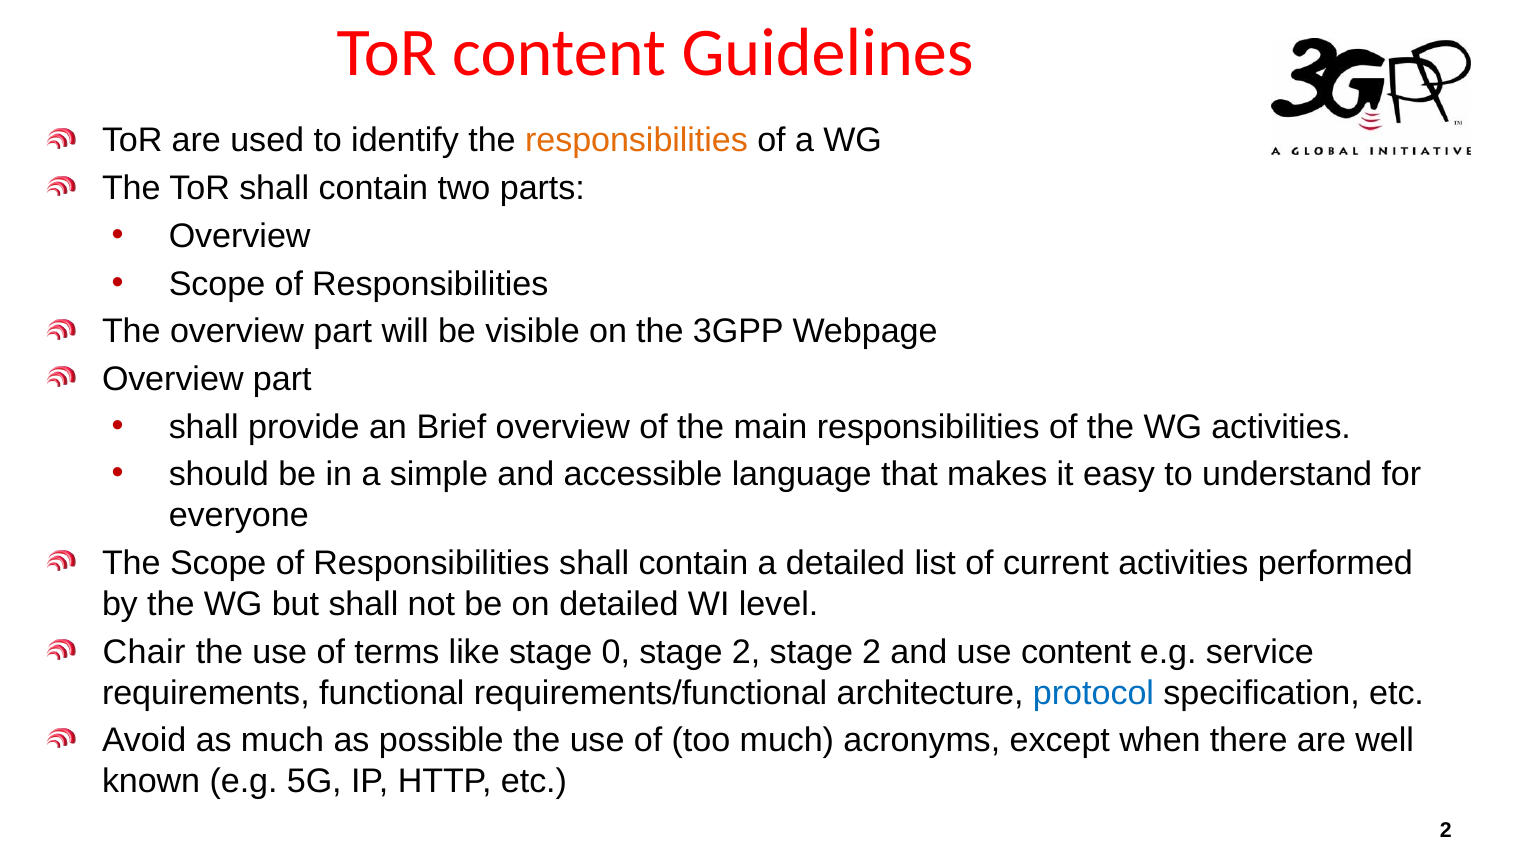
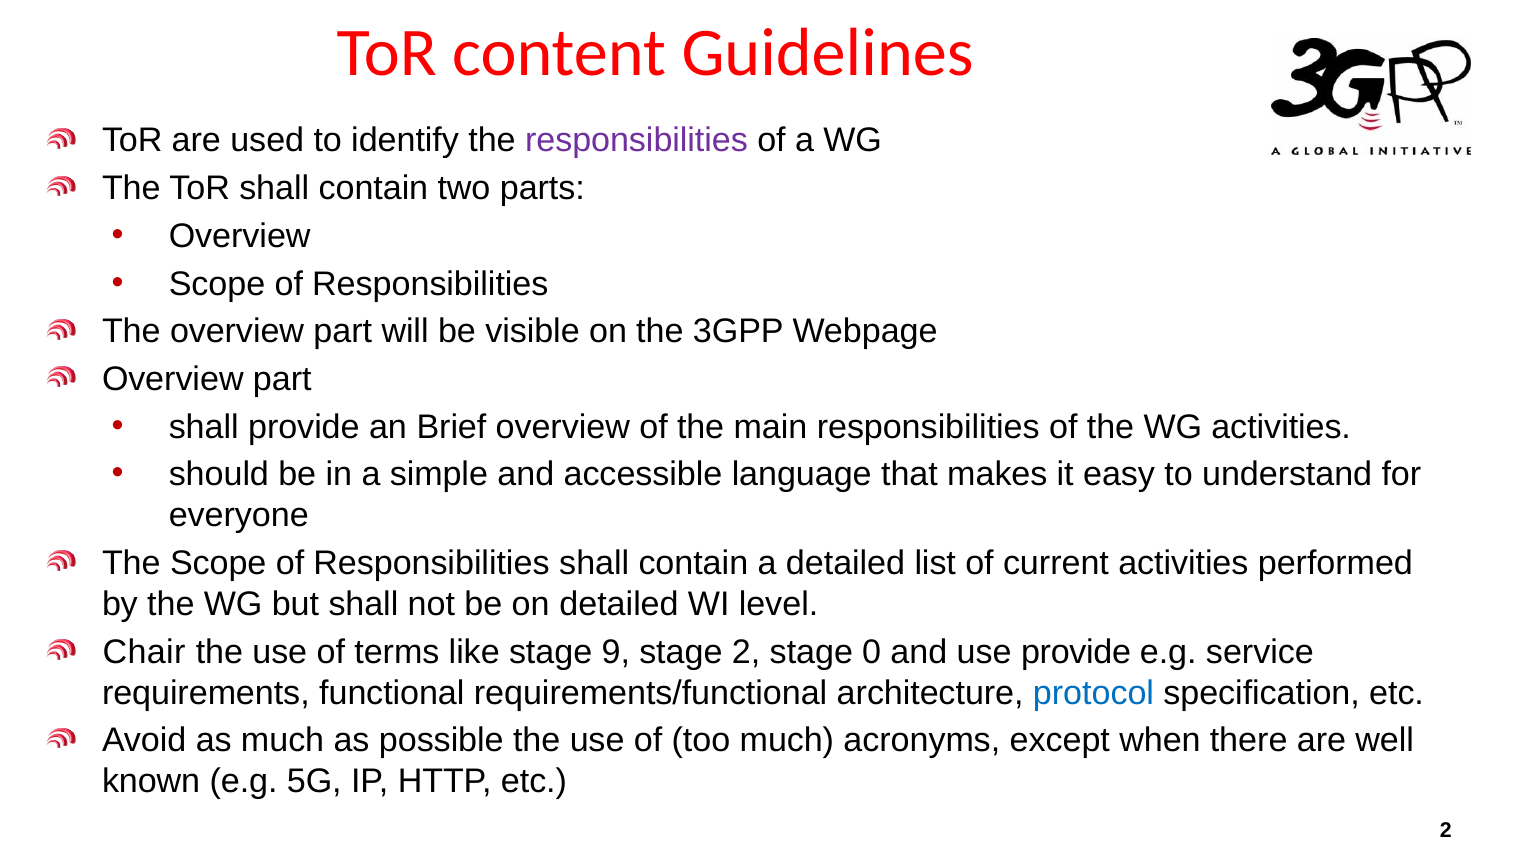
responsibilities colour: orange -> purple (636, 141)
0: 0 -> 9 (616, 652)
2 stage 2: 2 -> 0 (872, 652)
use content: content -> provide (1076, 652)
